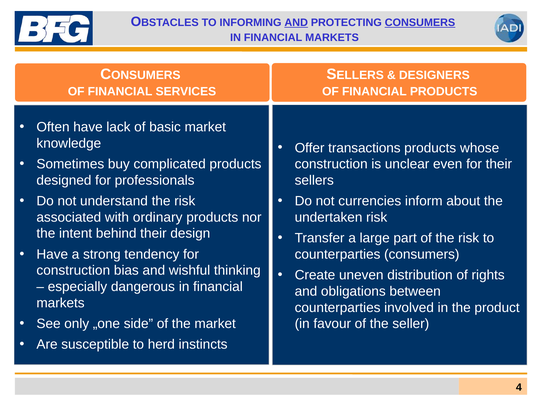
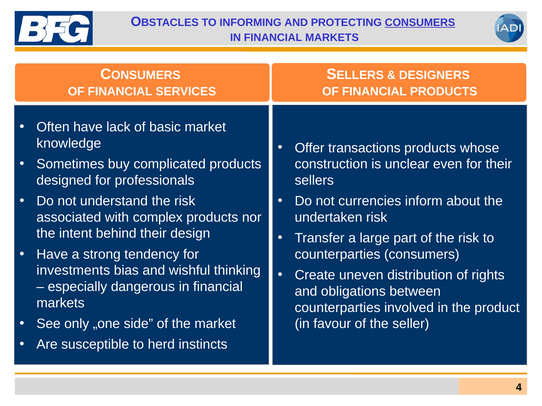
AND underline: present -> none (296, 23)
ordinary: ordinary -> complex (158, 218)
construction: construction -> investments (73, 271)
